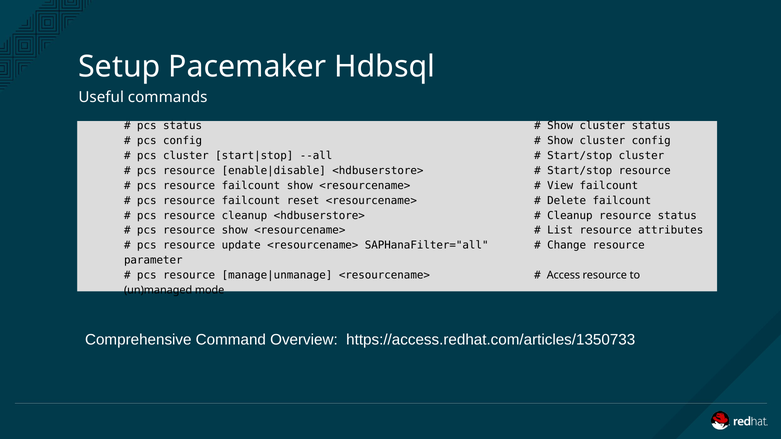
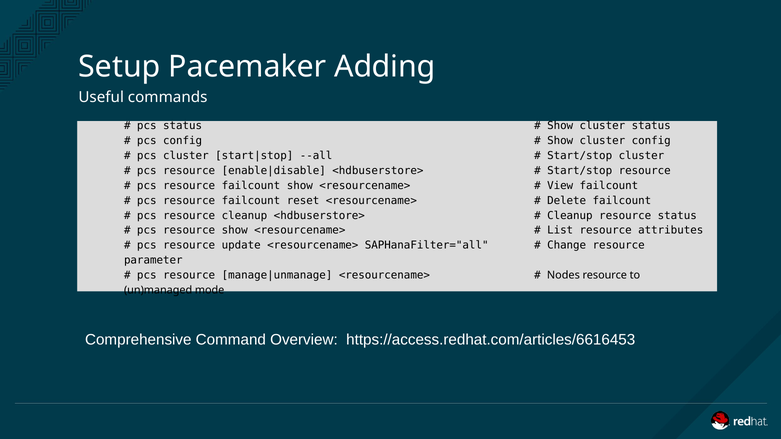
Hdbsql: Hdbsql -> Adding (385, 67)
Access: Access -> Nodes (563, 275)
https://access.redhat.com/articles/1350733: https://access.redhat.com/articles/1350733 -> https://access.redhat.com/articles/6616453 (491, 340)
